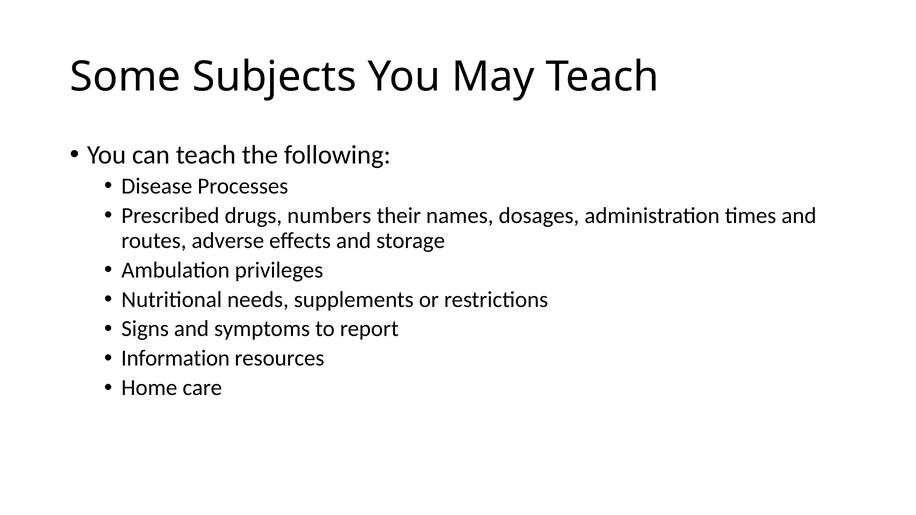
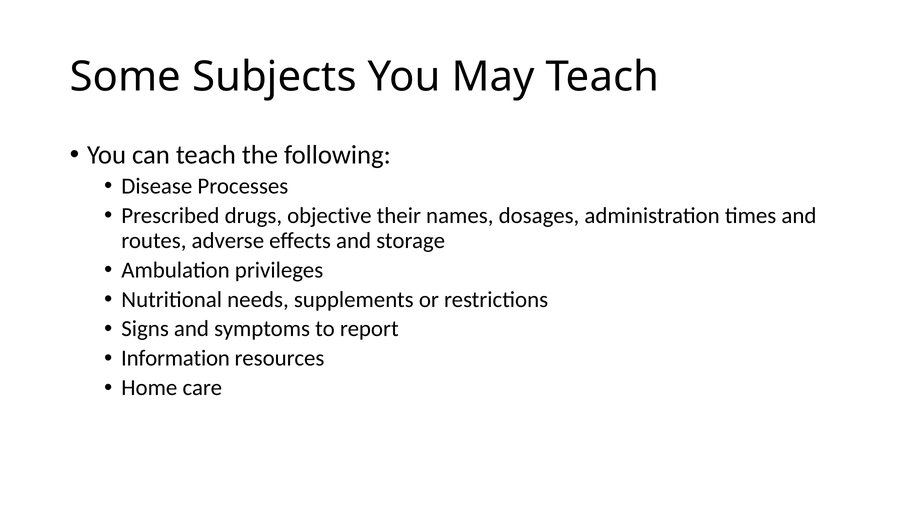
numbers: numbers -> objective (329, 216)
